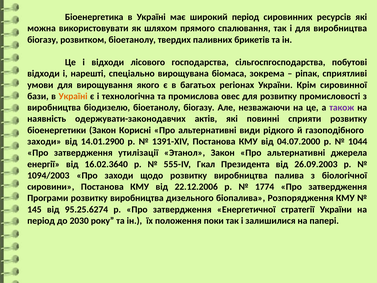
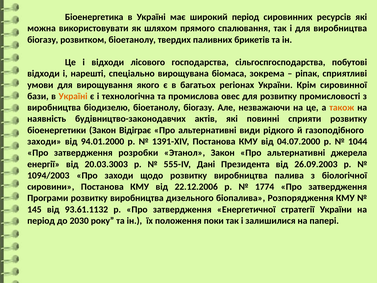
також colour: purple -> orange (342, 107)
одержувати-законодавчих: одержувати-законодавчих -> будівництво-законодавчих (130, 119)
Корисні: Корисні -> Відіграє (135, 130)
14.01.2900: 14.01.2900 -> 94.01.2000 (103, 141)
утилізації: утилізації -> розробки (138, 153)
16.02.3640: 16.02.3640 -> 20.03.3003 (106, 164)
Гкал: Гкал -> Дані (206, 164)
95.25.6274: 95.25.6274 -> 93.61.1132 (86, 209)
